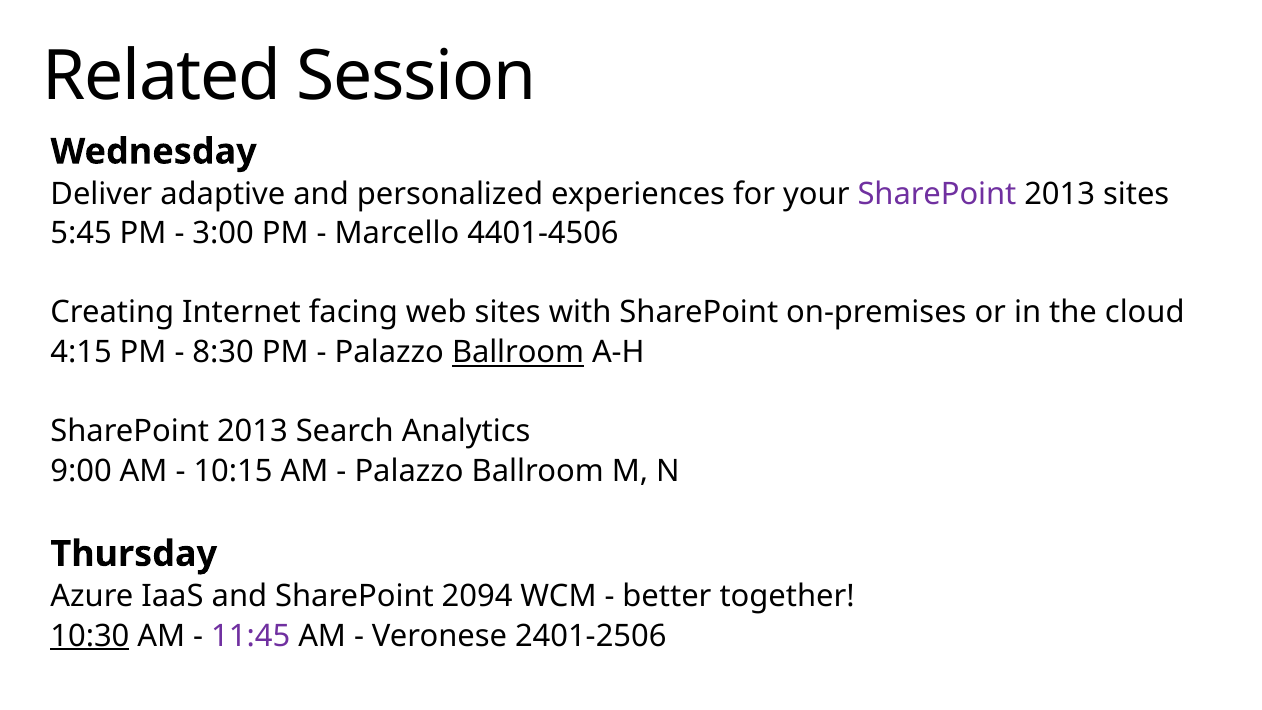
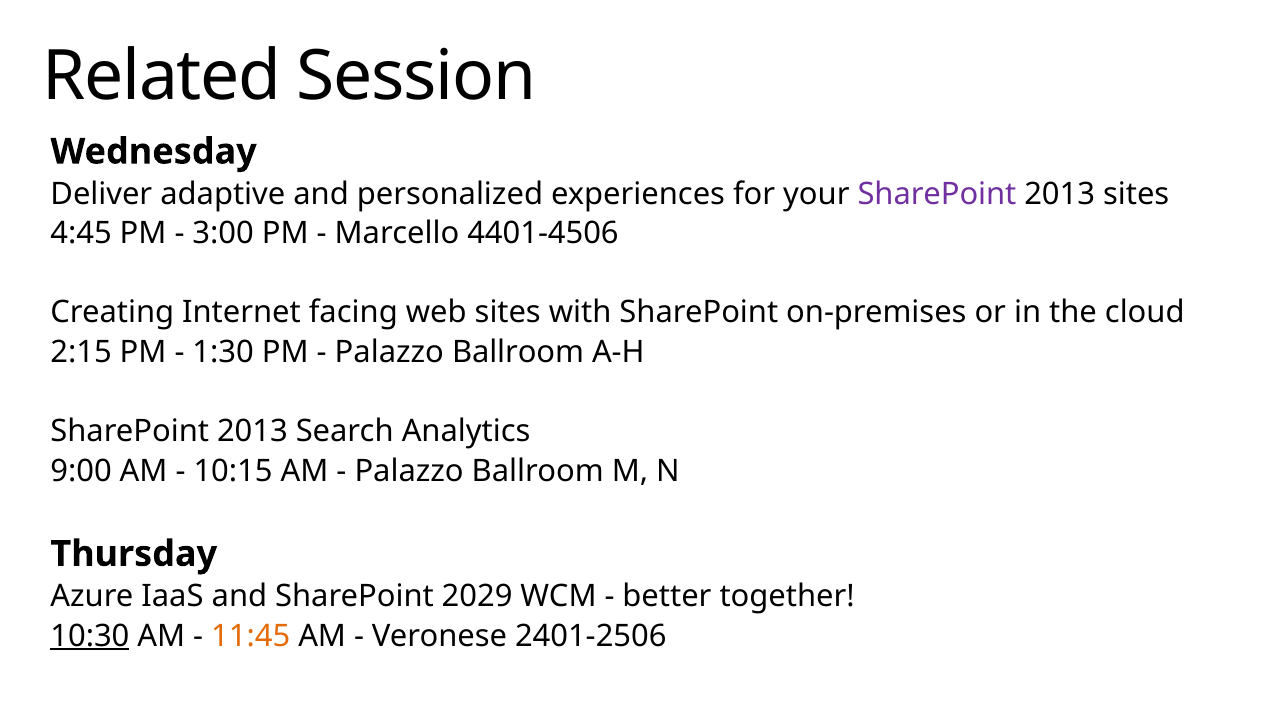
5:45: 5:45 -> 4:45 (81, 234)
4:15: 4:15 -> 2:15 (81, 352)
8:30: 8:30 -> 1:30 (223, 352)
Ballroom underline: present -> none (518, 352)
2094: 2094 -> 2029 (477, 596)
11:45 colour: purple -> orange (251, 636)
